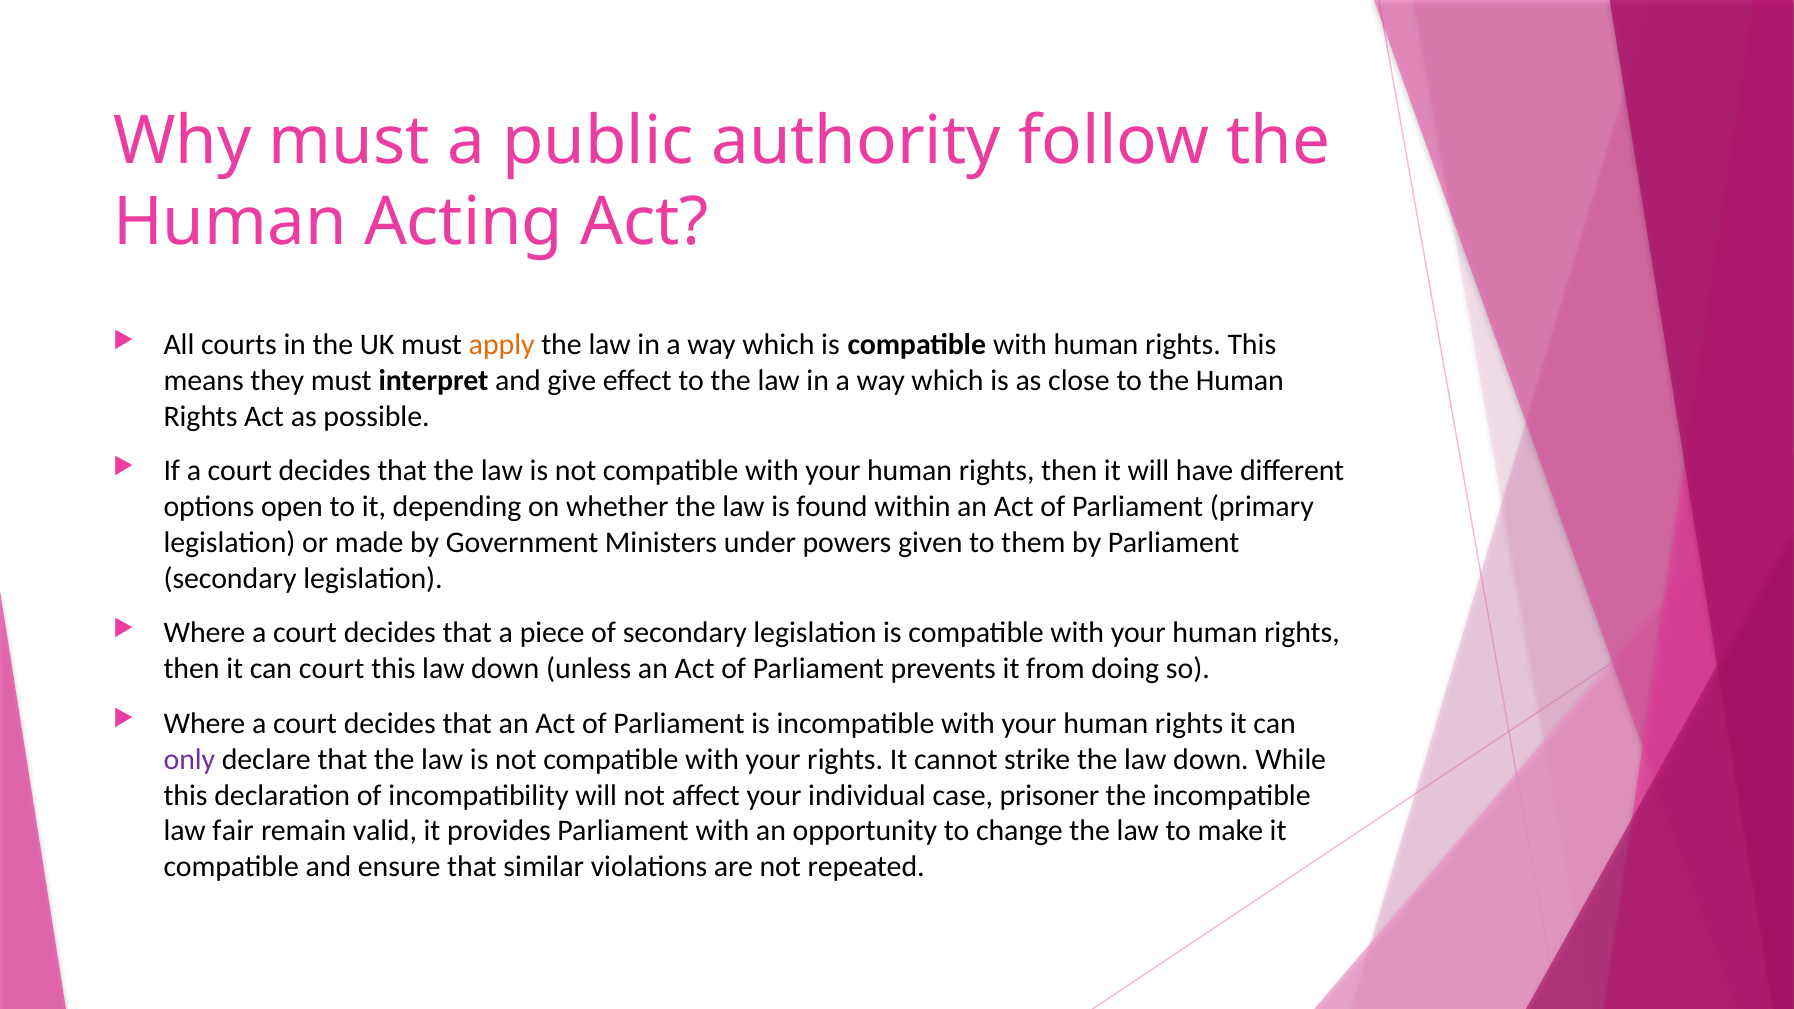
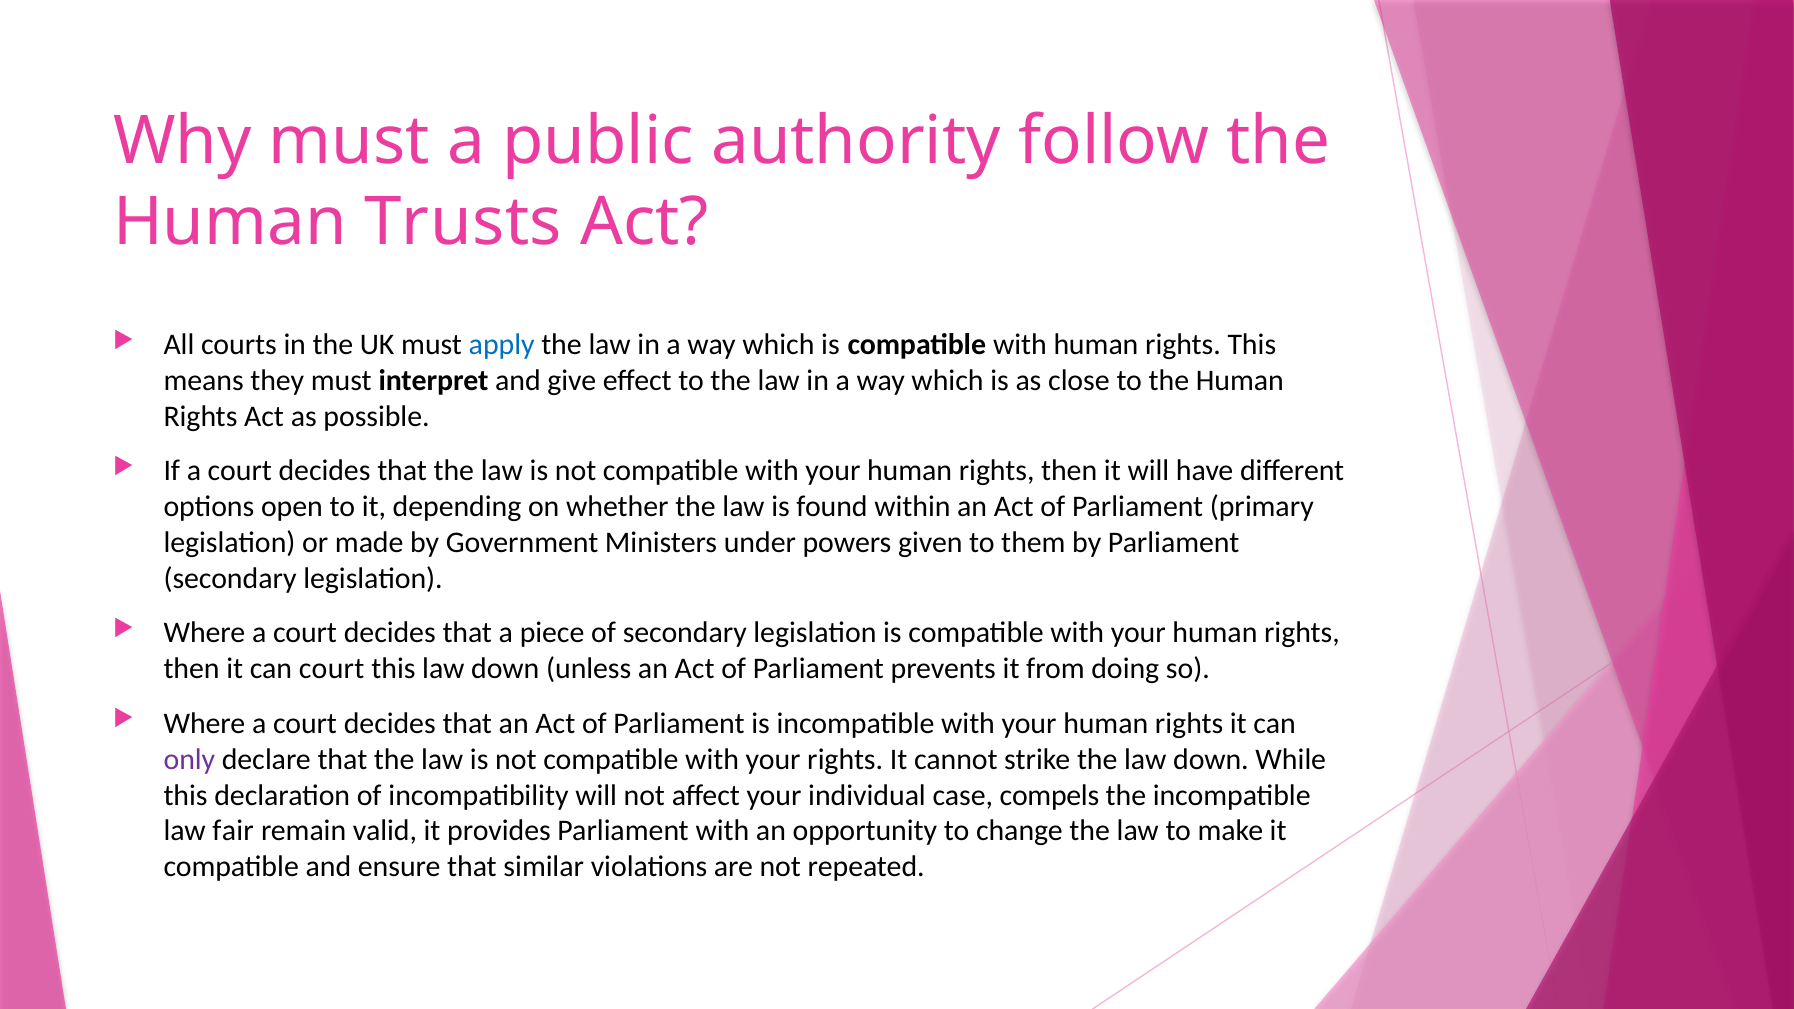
Acting: Acting -> Trusts (463, 222)
apply colour: orange -> blue (502, 345)
prisoner: prisoner -> compels (1049, 795)
